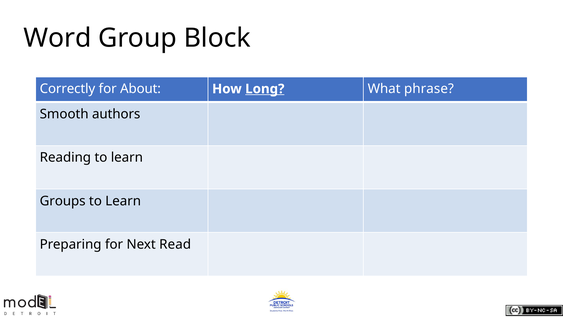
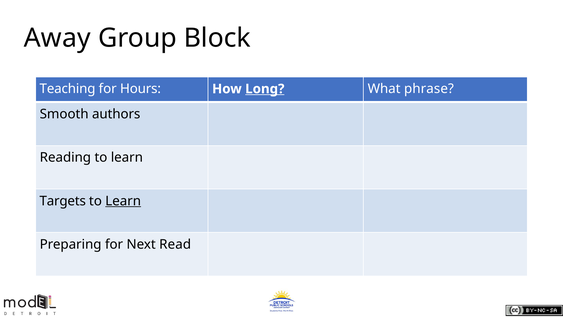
Word: Word -> Away (57, 38)
Correctly: Correctly -> Teaching (68, 89)
About: About -> Hours (141, 89)
Groups: Groups -> Targets (63, 201)
Learn underline: none -> present (123, 201)
